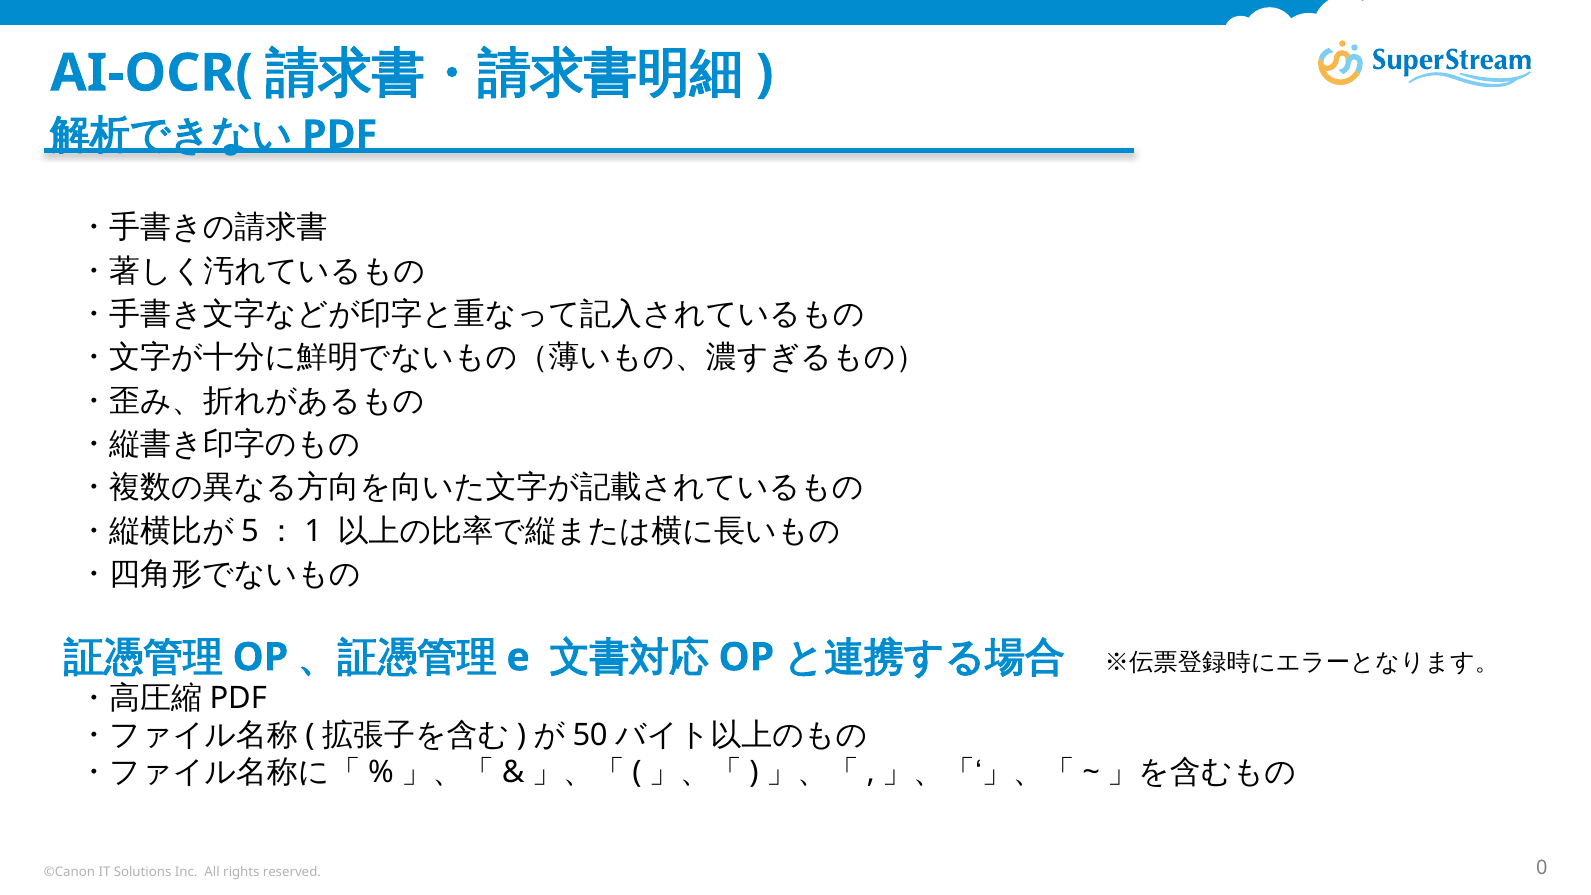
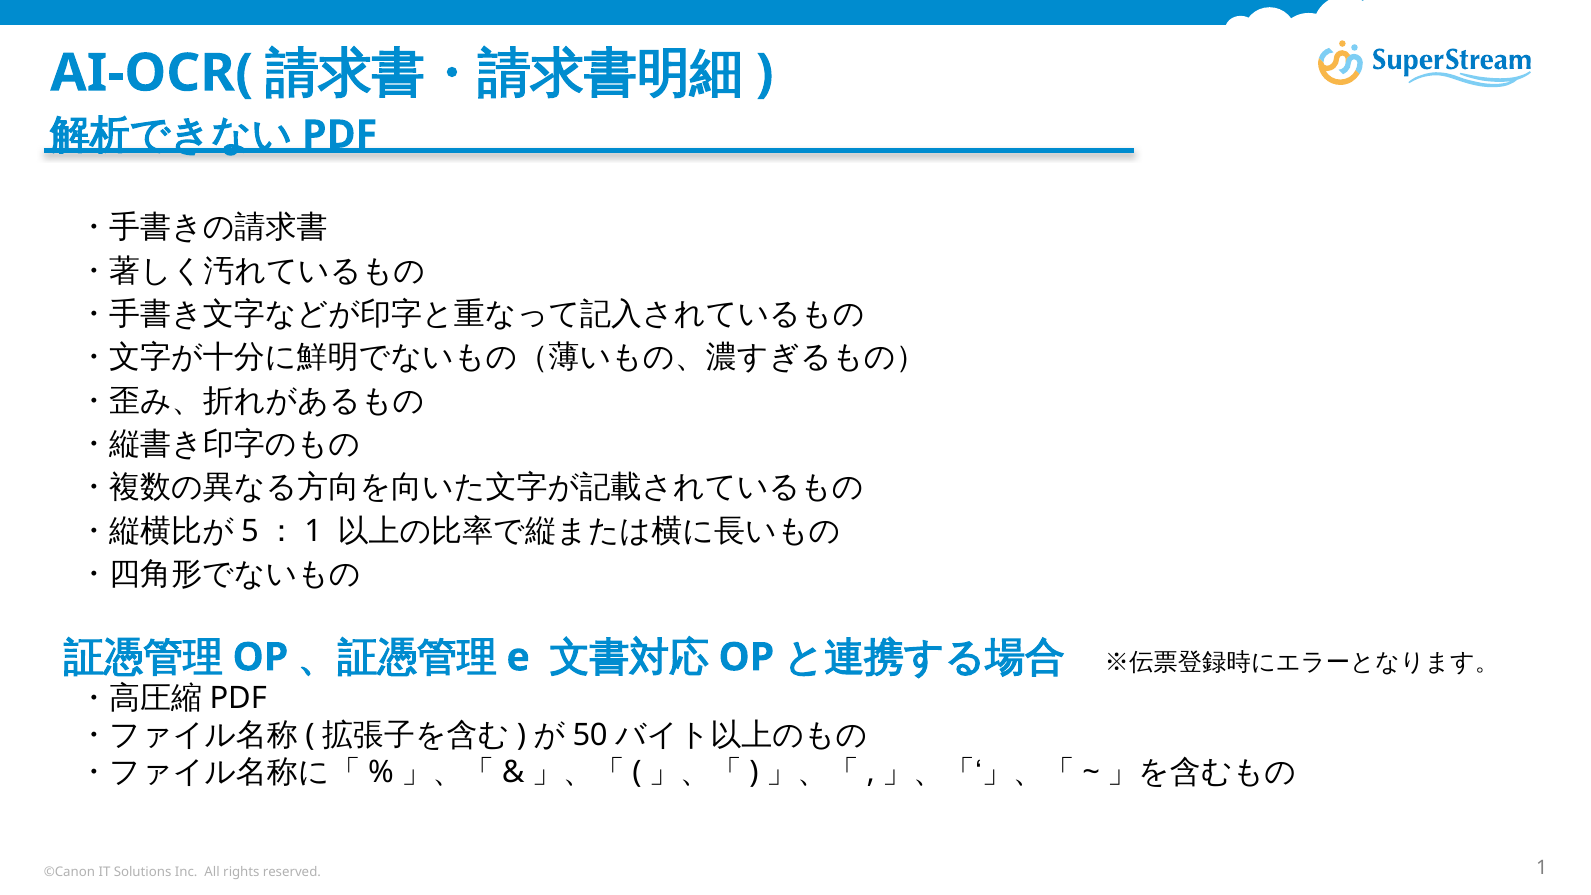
0: 0 -> 1 (1542, 868)
